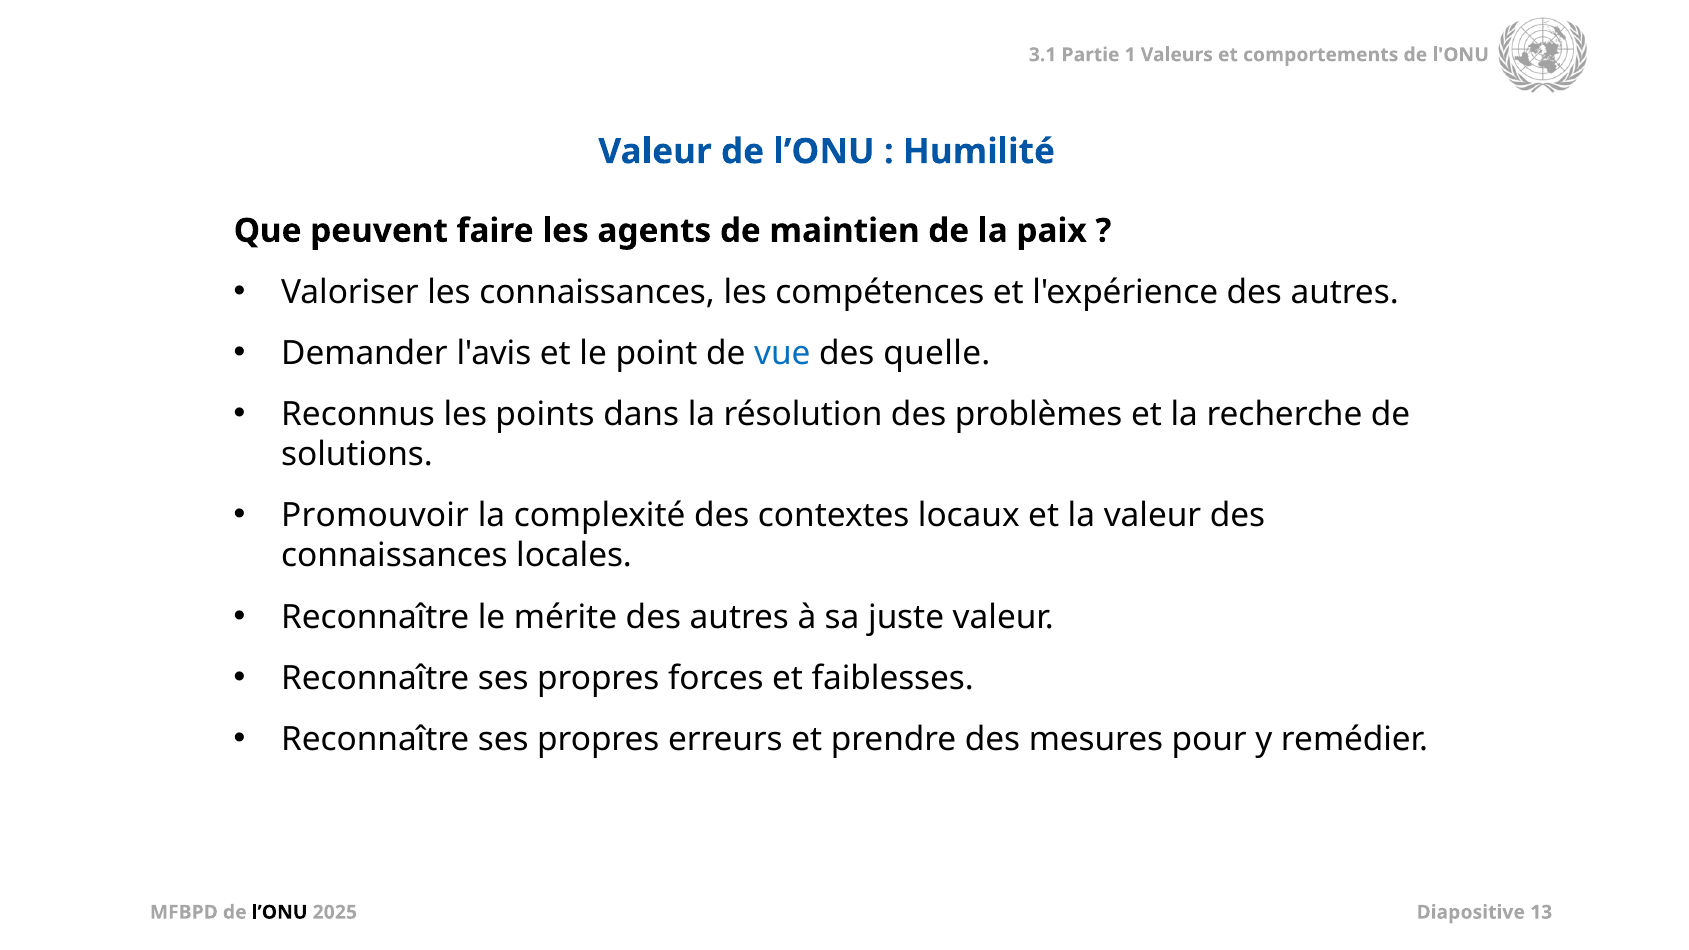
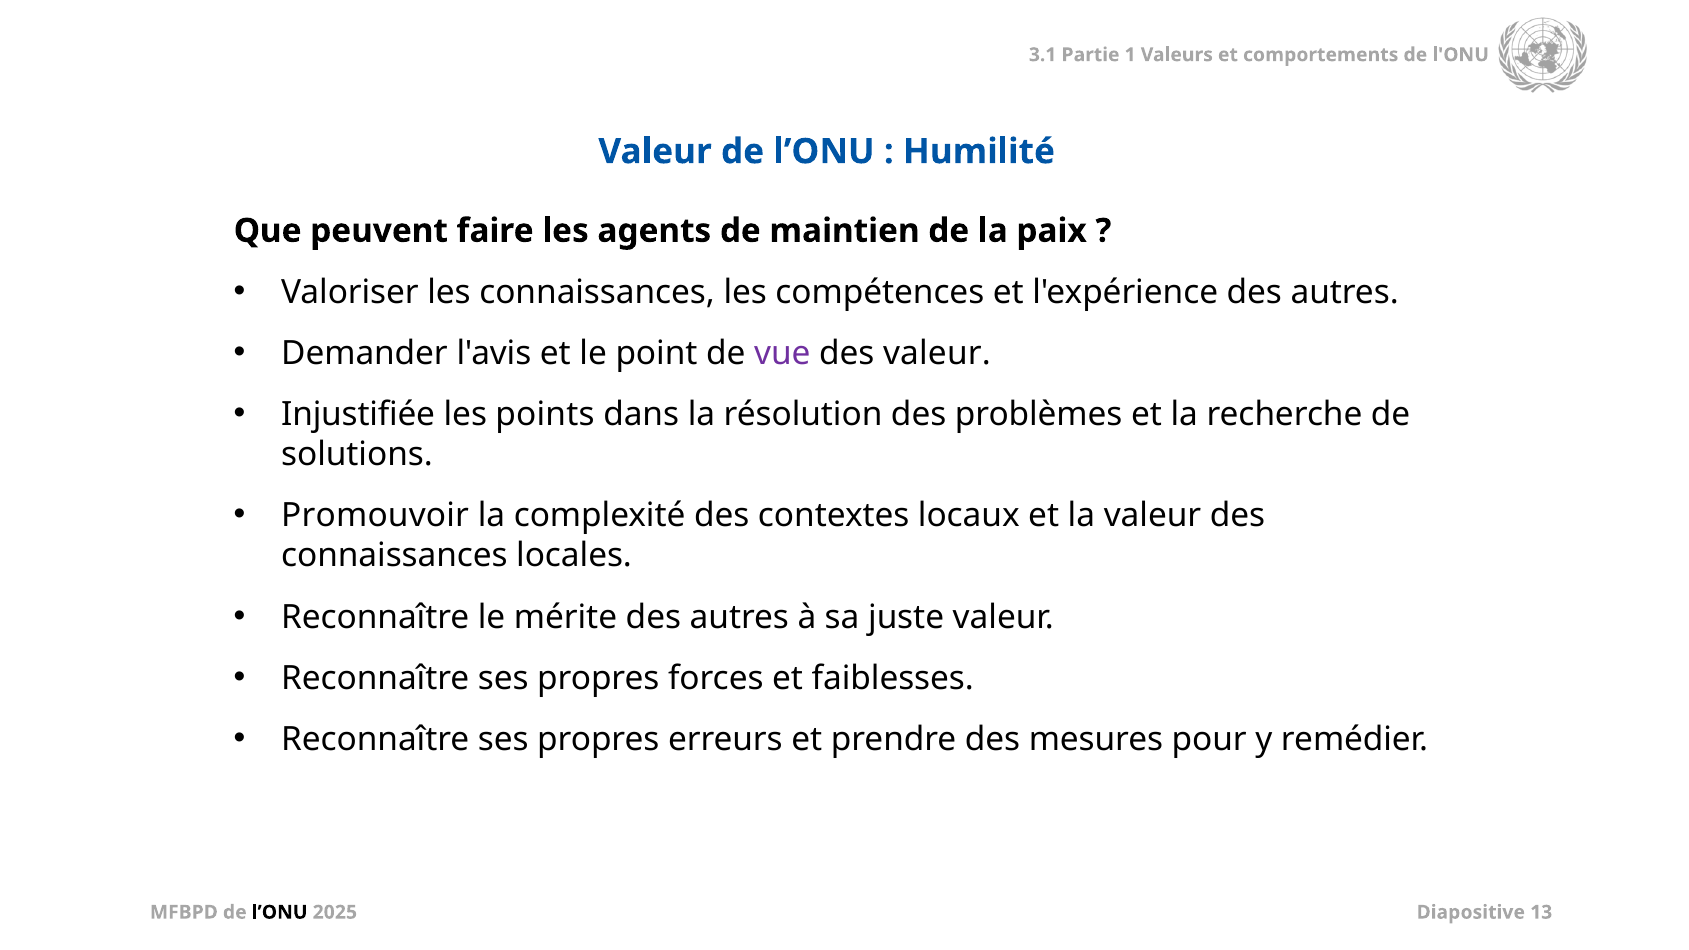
vue colour: blue -> purple (782, 353)
des quelle: quelle -> valeur (937, 353)
Reconnus: Reconnus -> Injustifiée (358, 415)
